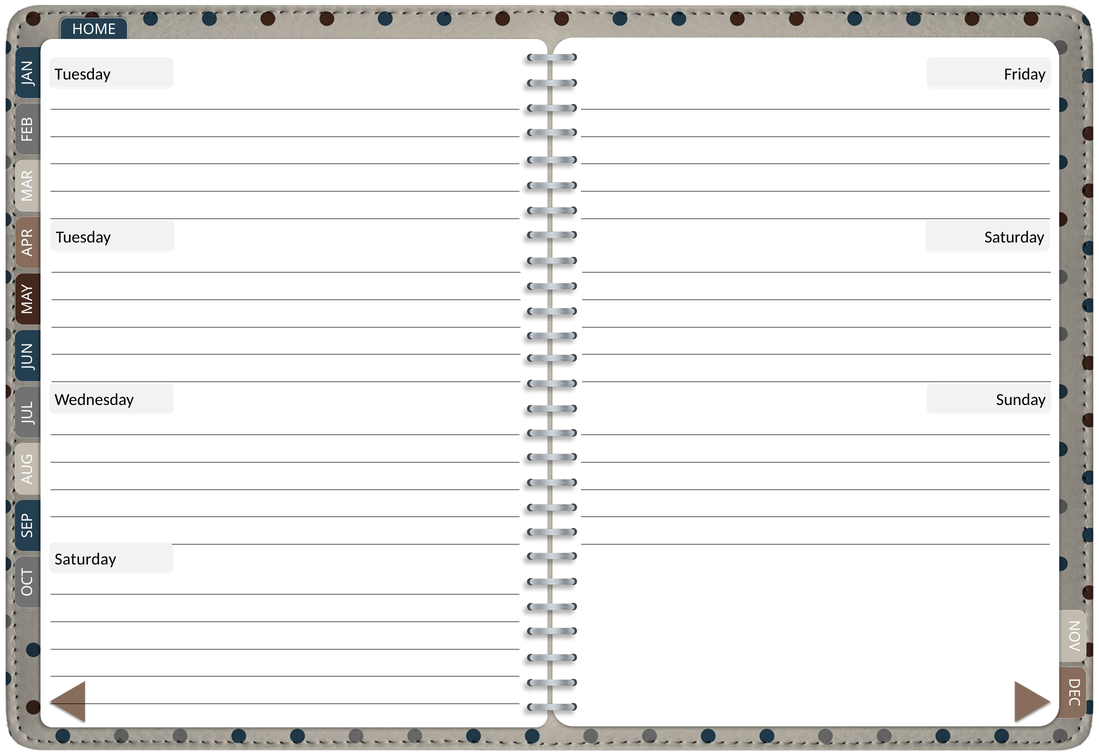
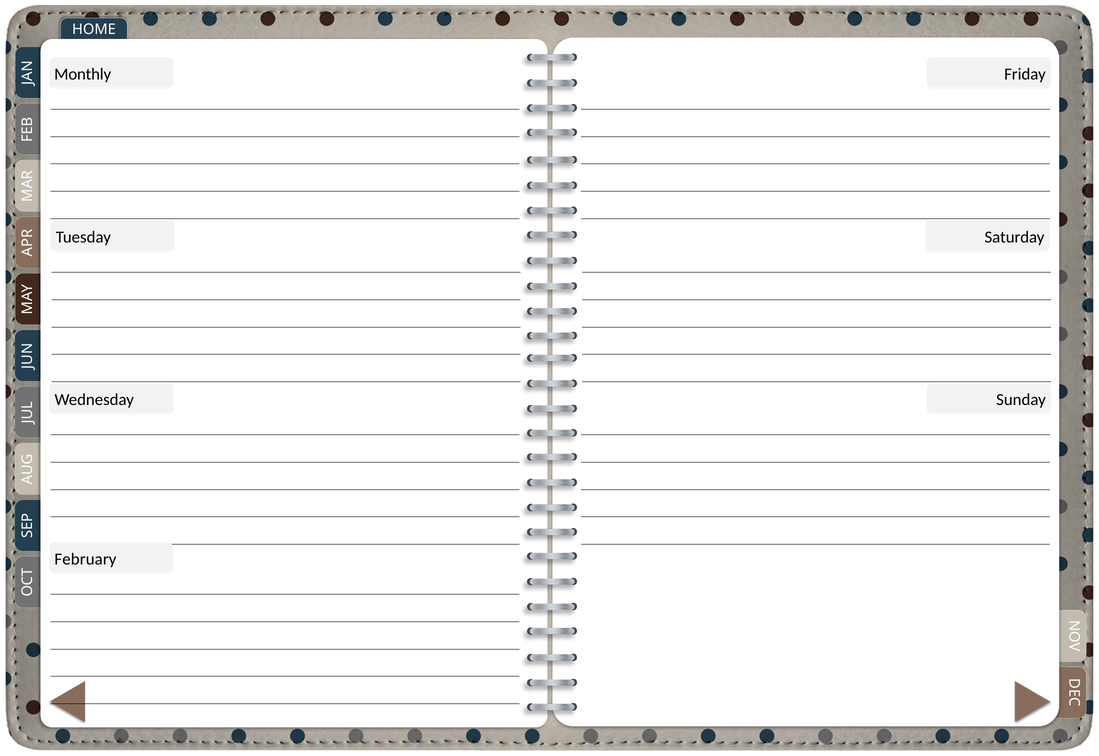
Tuesday: Tuesday -> Monthly (83, 74)
Saturday: Saturday -> February (85, 559)
